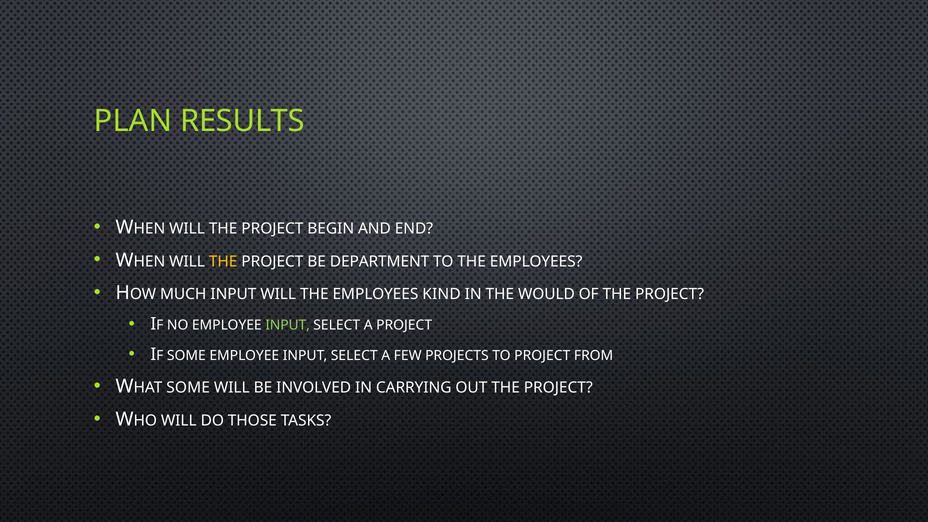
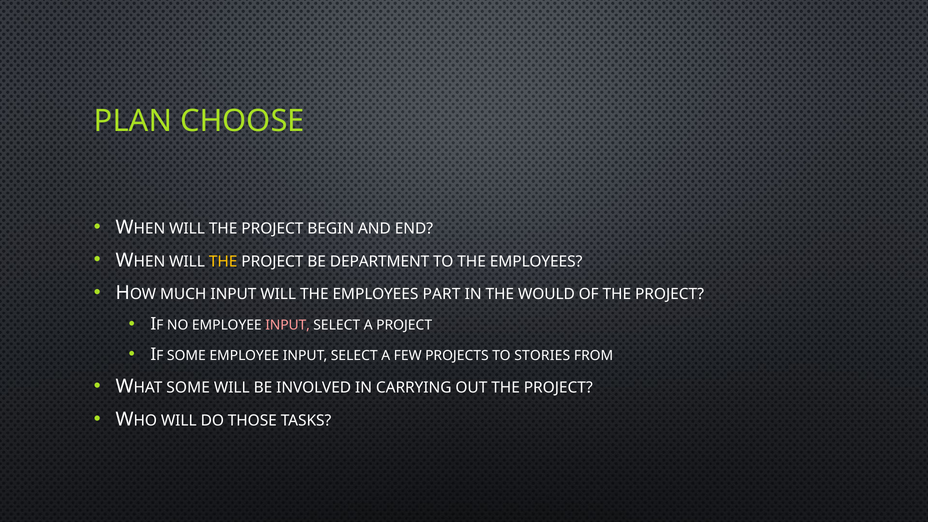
RESULTS: RESULTS -> CHOOSE (242, 121)
KIND: KIND -> PART (442, 294)
INPUT colour: light green -> pink (288, 325)
TO PROJECT: PROJECT -> STORIES (542, 356)
